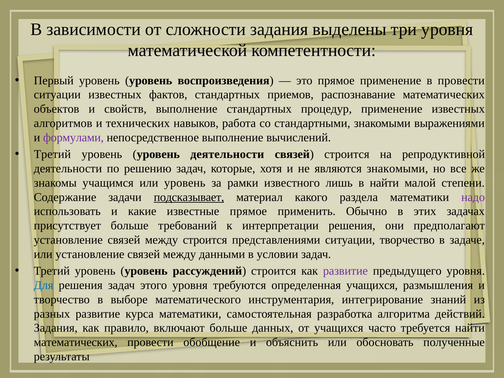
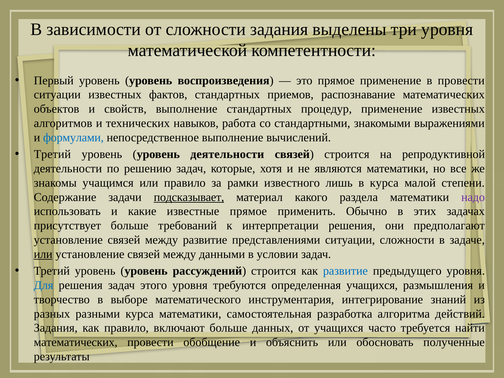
формулами colour: purple -> blue (73, 138)
являются знакомыми: знакомыми -> математики (397, 169)
или уровень: уровень -> правило (185, 183)
в найти: найти -> курса (384, 183)
между строится: строится -> развитие (205, 240)
ситуации творчество: творчество -> сложности (407, 240)
или underline: none -> present (43, 254)
развитие colour: purple -> blue (345, 271)
разных развитие: развитие -> разными (98, 314)
